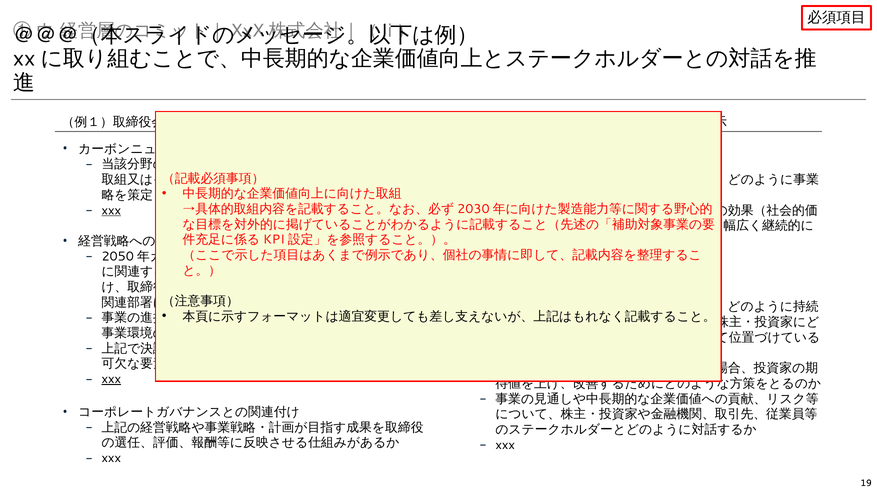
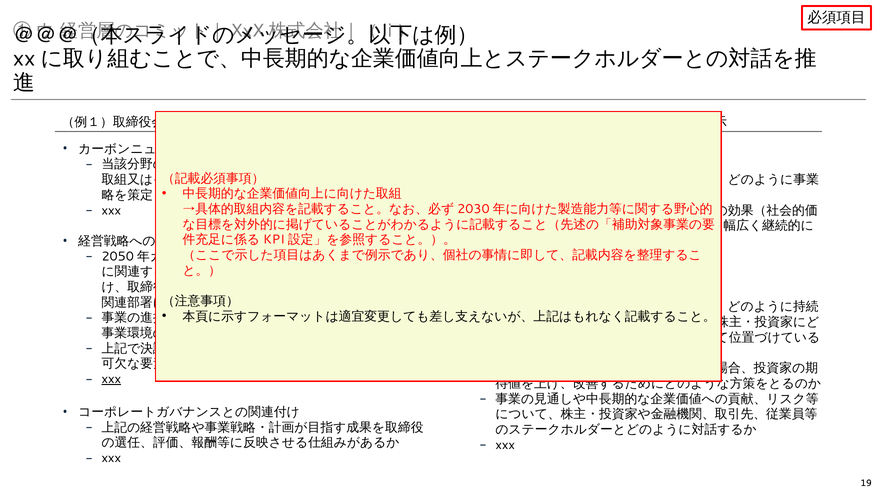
xxx underline: present -> none (111, 210)
